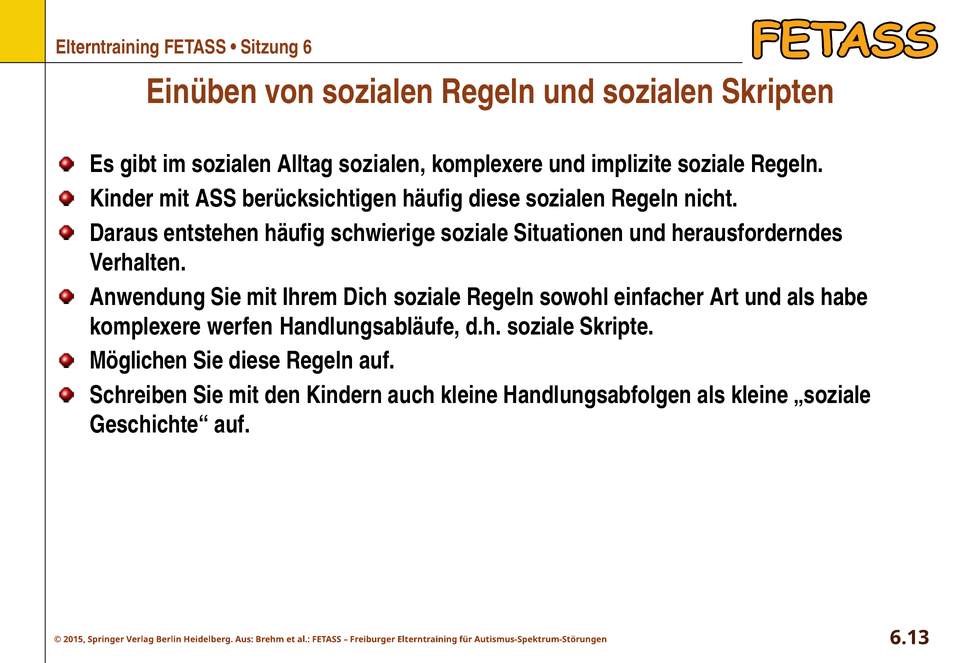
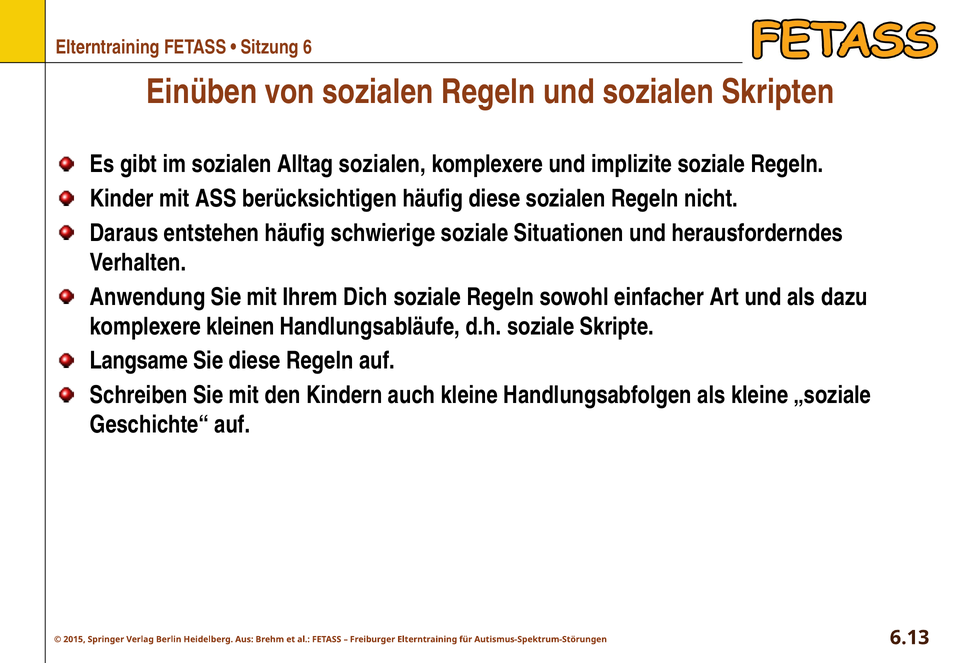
habe: habe -> dazu (844, 297)
werfen: werfen -> kleinen (240, 327)
Möglichen: Möglichen -> Langsame (139, 361)
